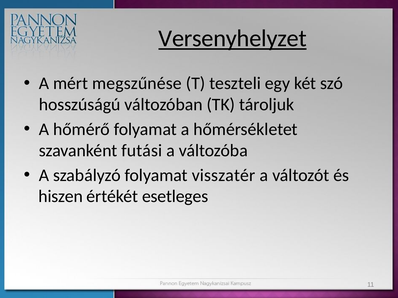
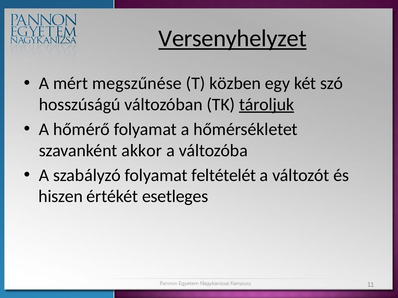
teszteli: teszteli -> közben (235, 83)
tároljuk underline: none -> present (267, 105)
futási: futási -> akkor (142, 151)
visszatér: visszatér -> feltételét (224, 176)
